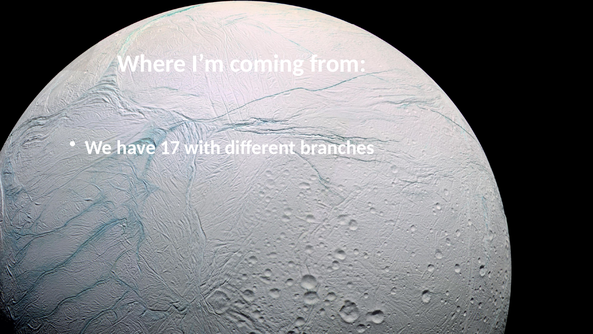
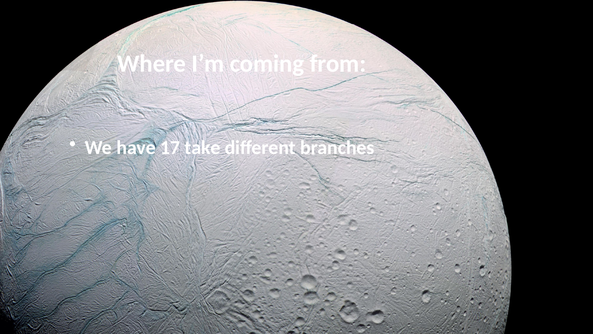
with: with -> take (202, 147)
